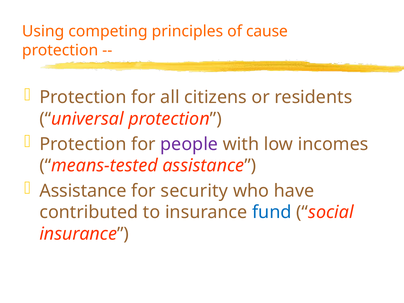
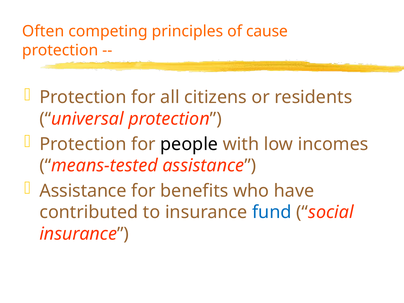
Using: Using -> Often (43, 31)
people colour: purple -> black (189, 144)
security: security -> benefits (194, 191)
